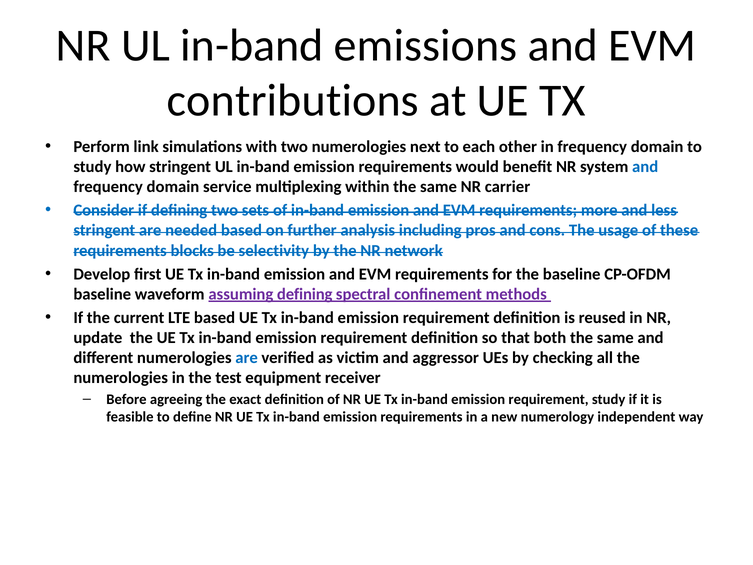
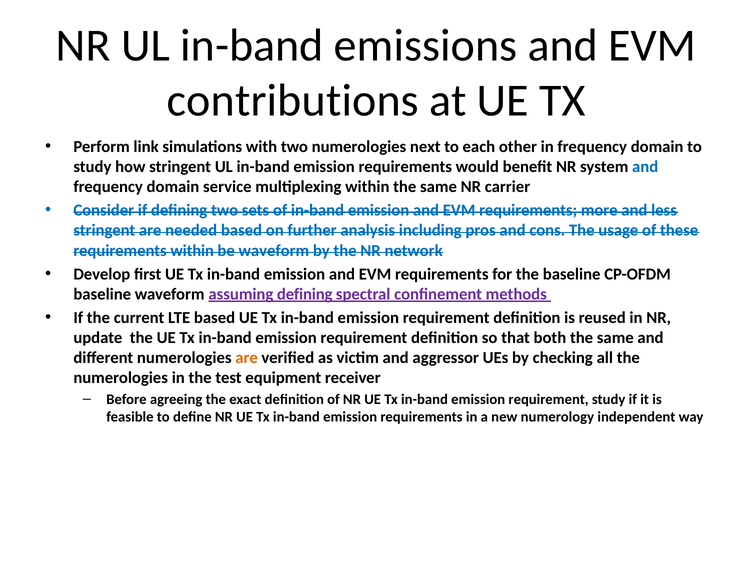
requirements blocks: blocks -> within (192, 250)
be selectivity: selectivity -> waveform (274, 250)
are colour: blue -> orange (247, 357)
